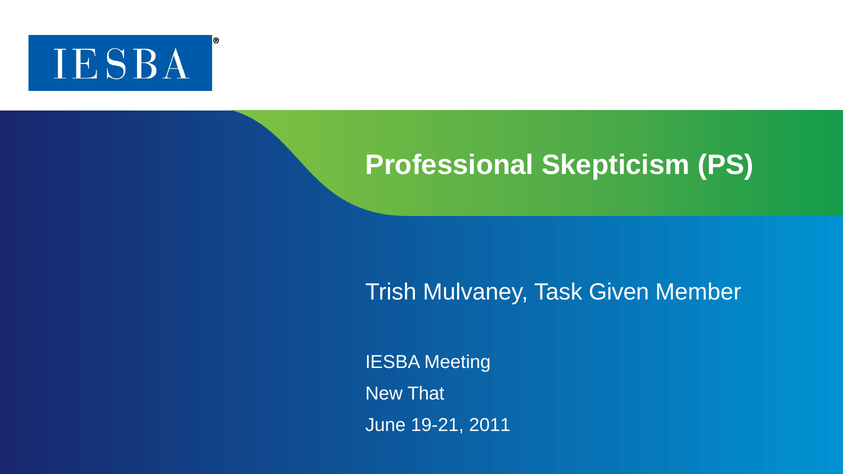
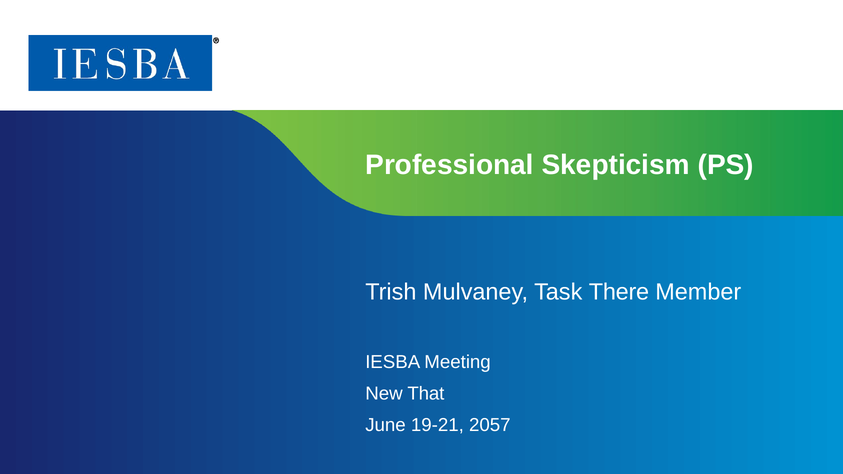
Given: Given -> There (619, 292)
2011: 2011 -> 2057 (490, 425)
